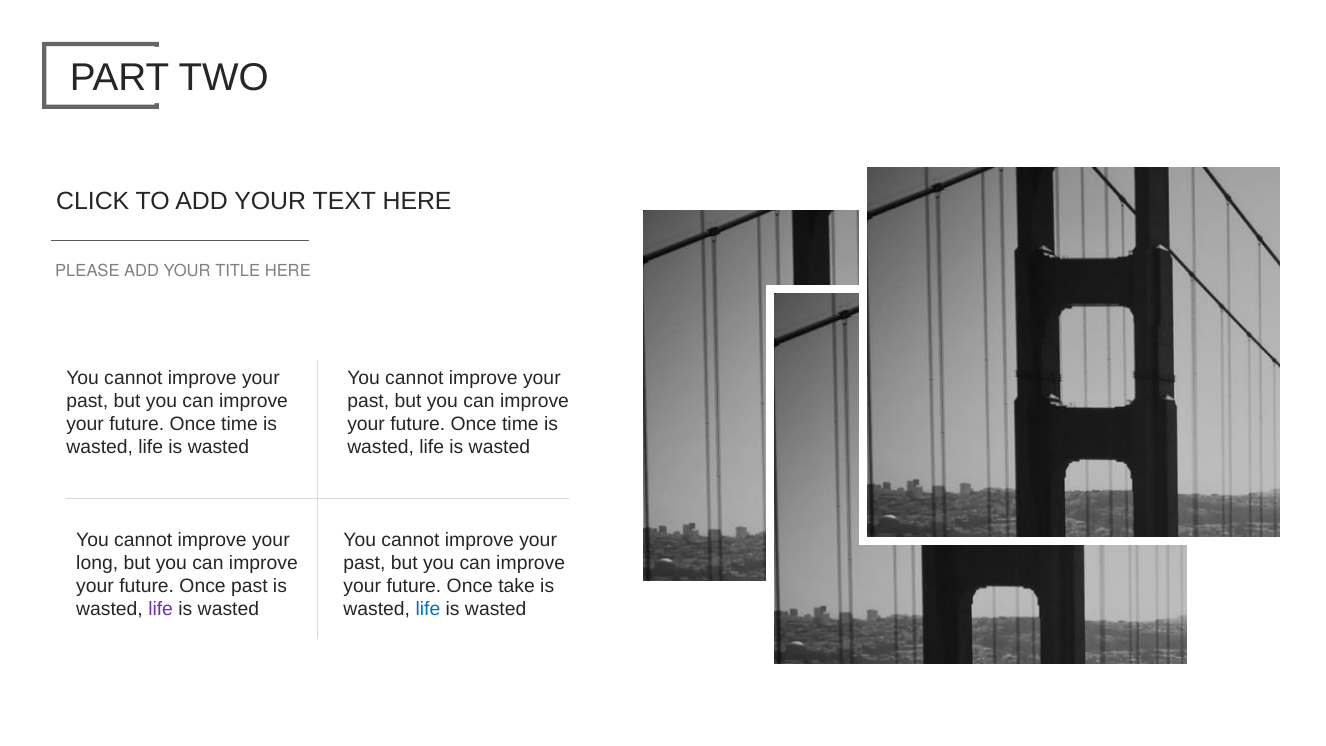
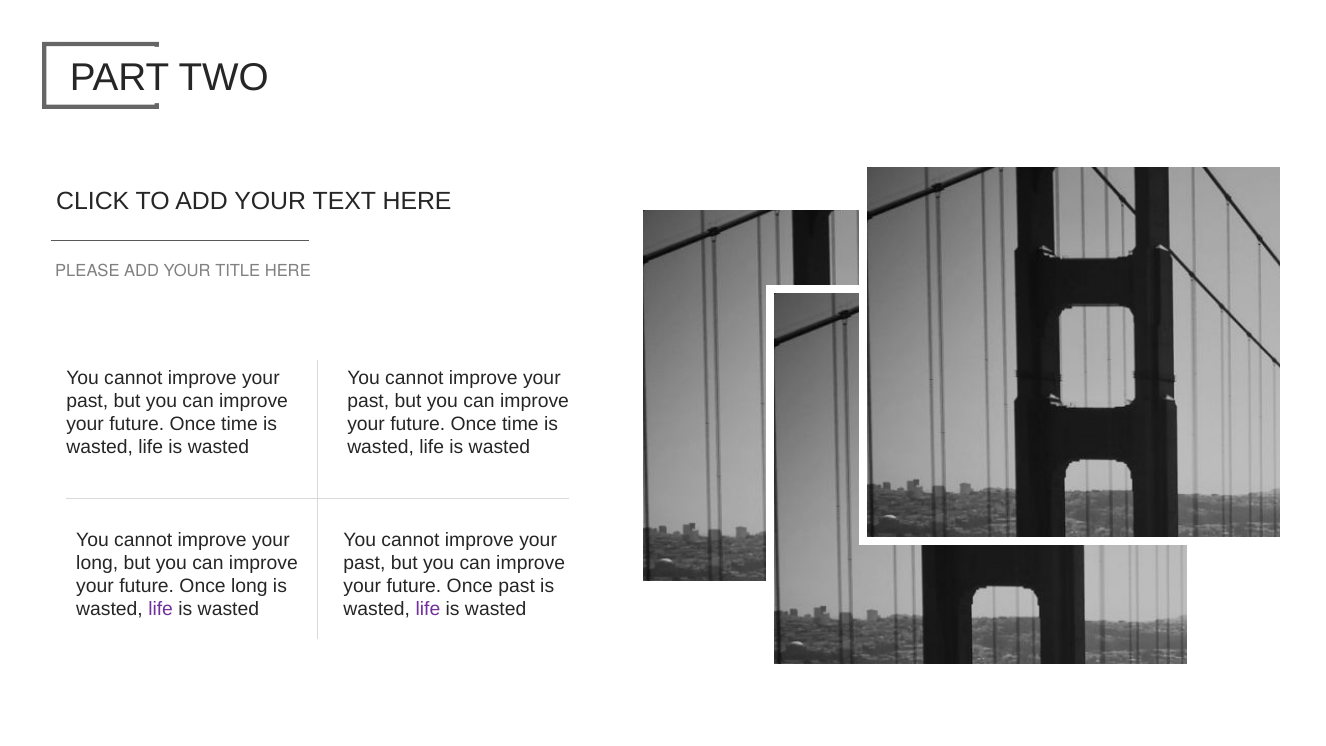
Once past: past -> long (249, 586)
Once take: take -> past (517, 586)
life colour: blue -> purple (428, 609)
